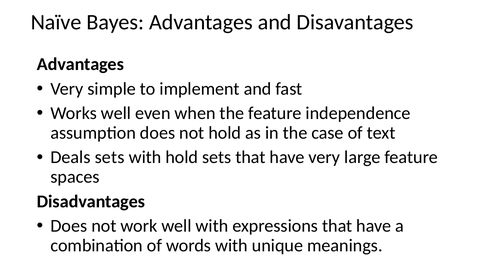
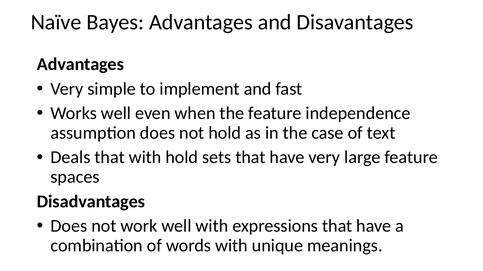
Deals sets: sets -> that (110, 158)
